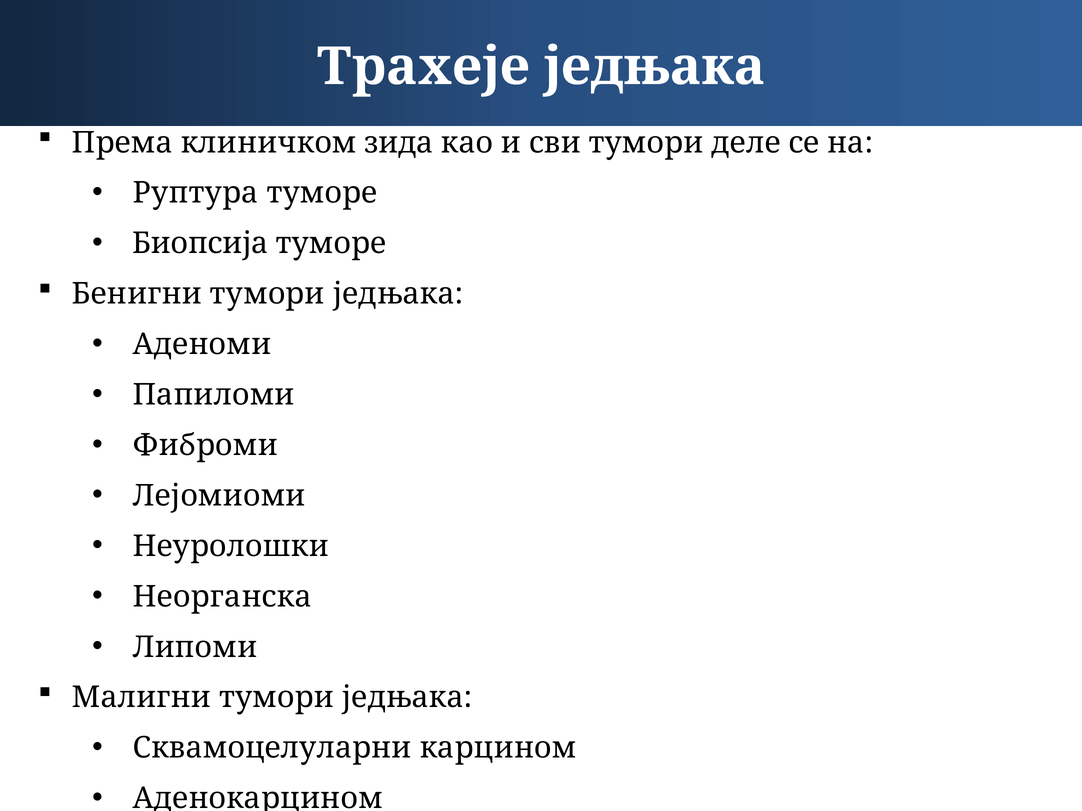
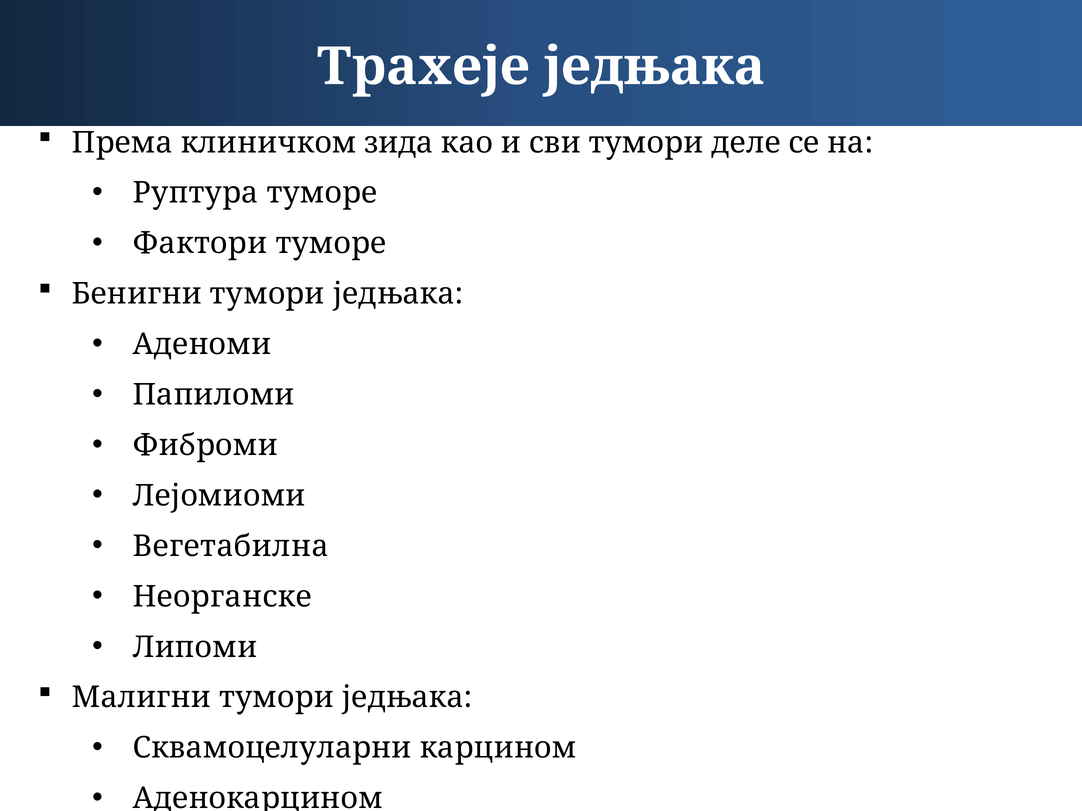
Биопсија: Биопсија -> Фактори (200, 244)
Неуролошки: Неуролошки -> Вегетабилна (231, 547)
Неорганска: Неорганска -> Неорганске (222, 597)
